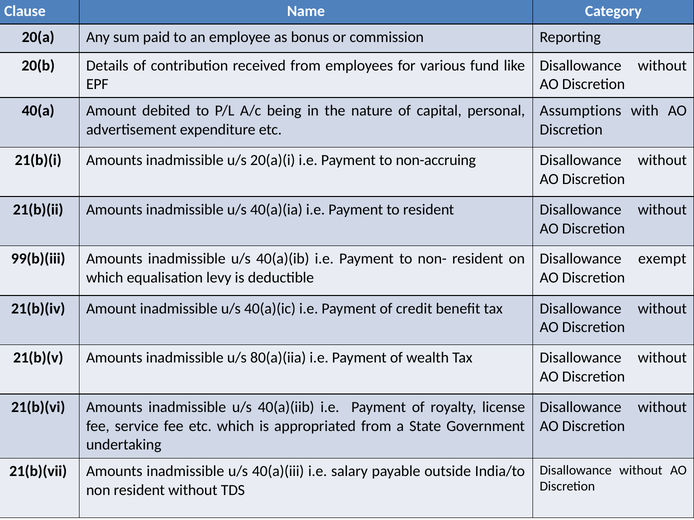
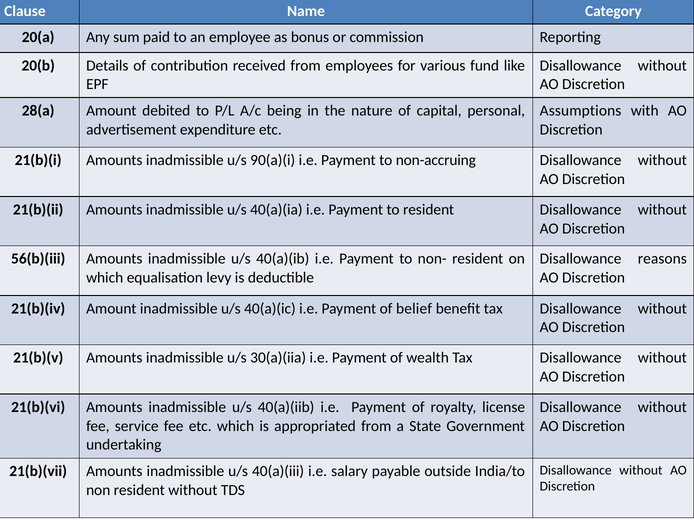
40(a: 40(a -> 28(a (38, 111)
20(a)(i: 20(a)(i -> 90(a)(i (273, 160)
99(b)(iii: 99(b)(iii -> 56(b)(iii (38, 259)
exempt: exempt -> reasons (662, 259)
credit: credit -> belief (414, 309)
80(a)(iia: 80(a)(iia -> 30(a)(iia (278, 358)
